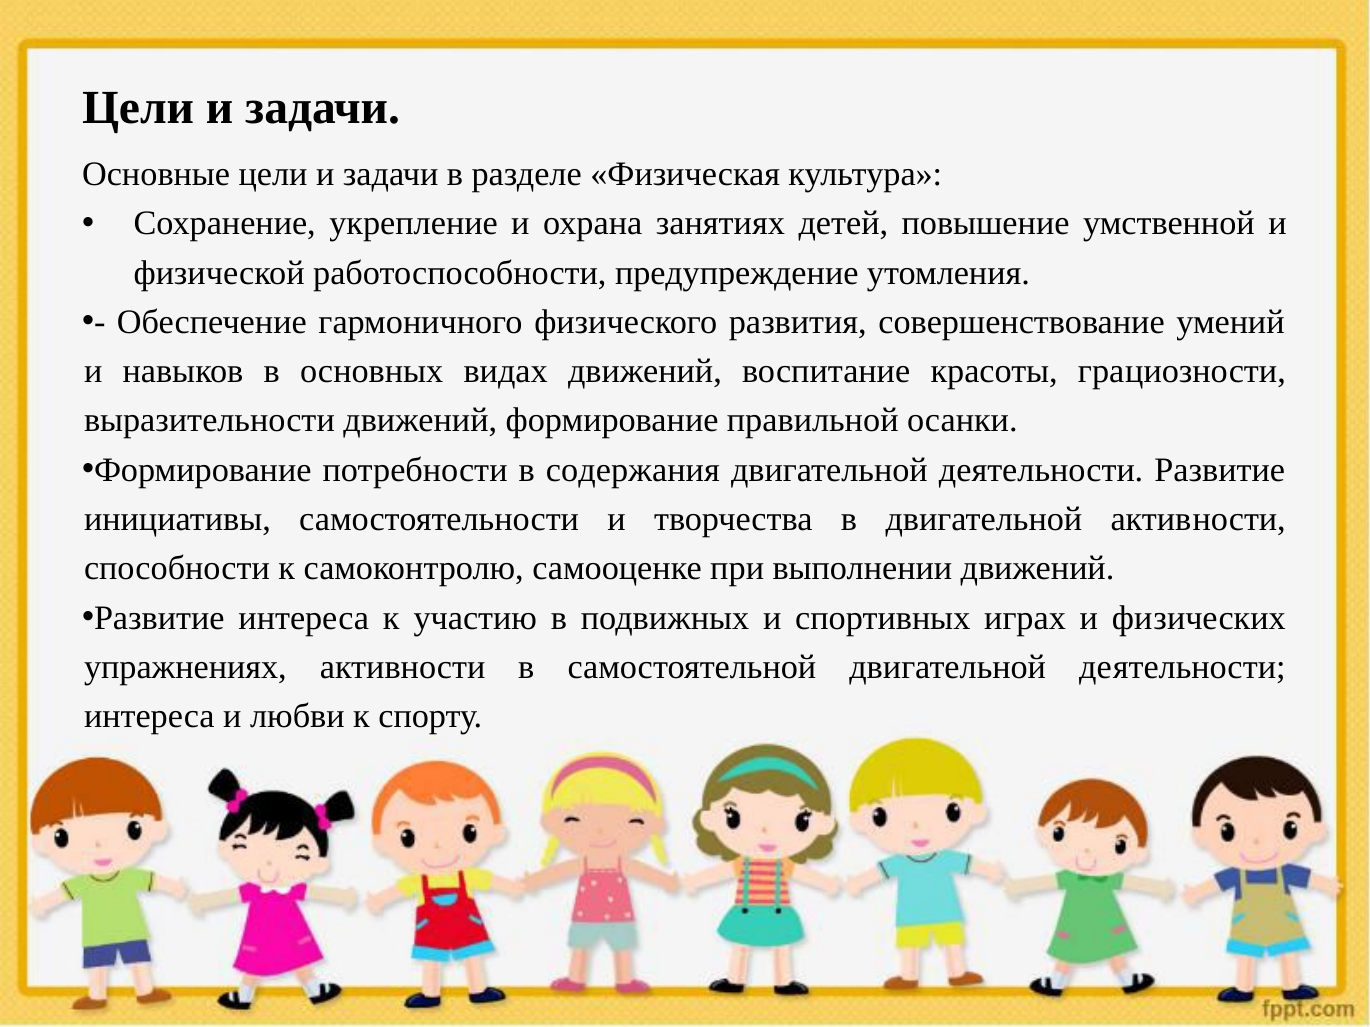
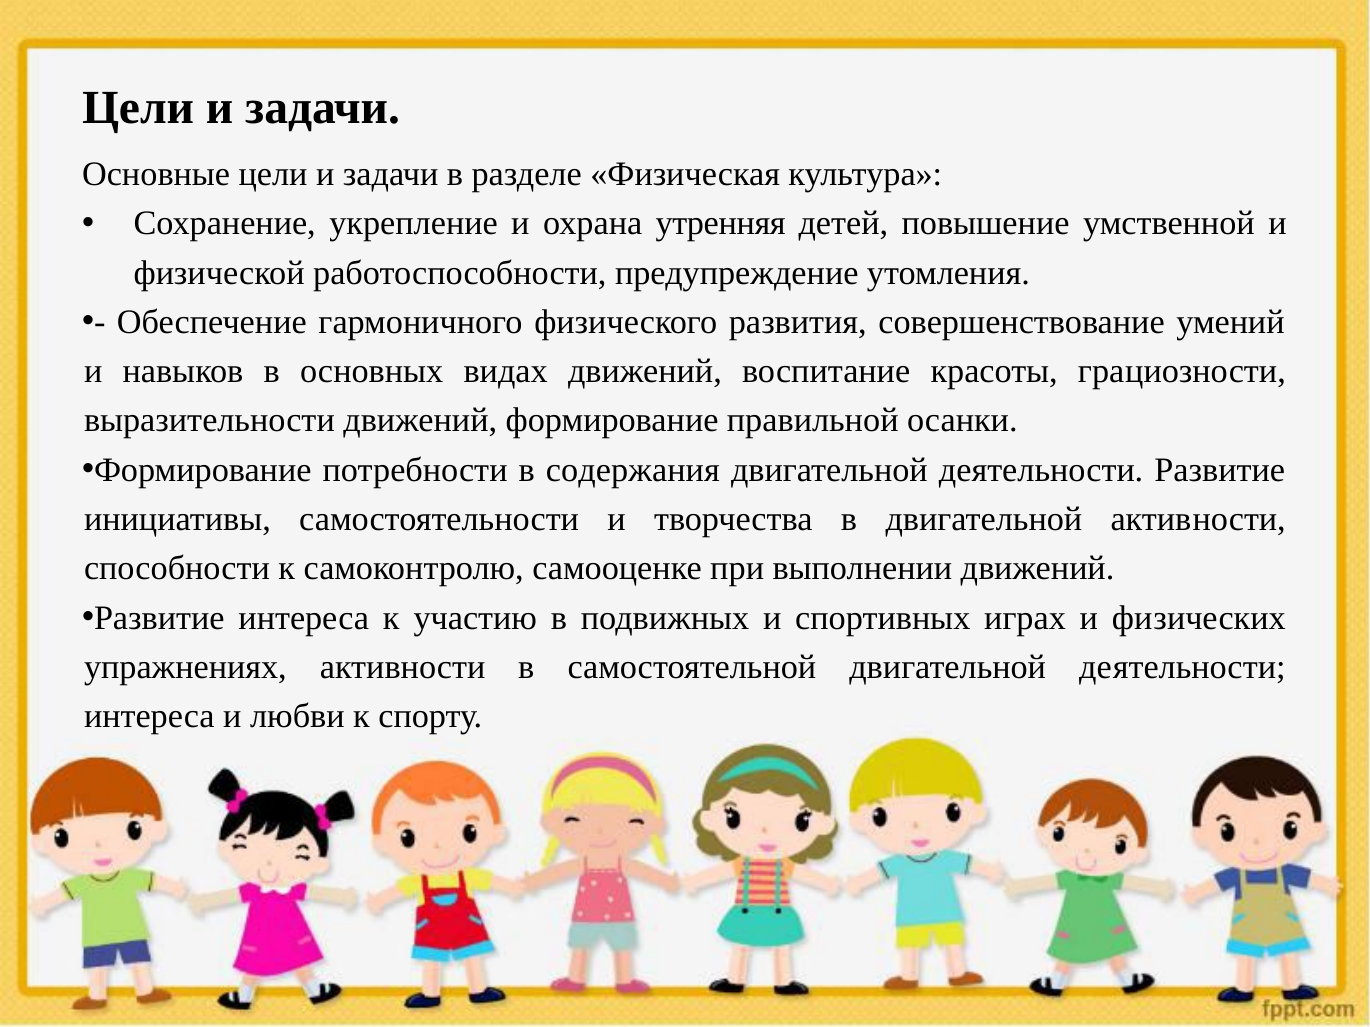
занятиях: занятиях -> утренняя (721, 224)
